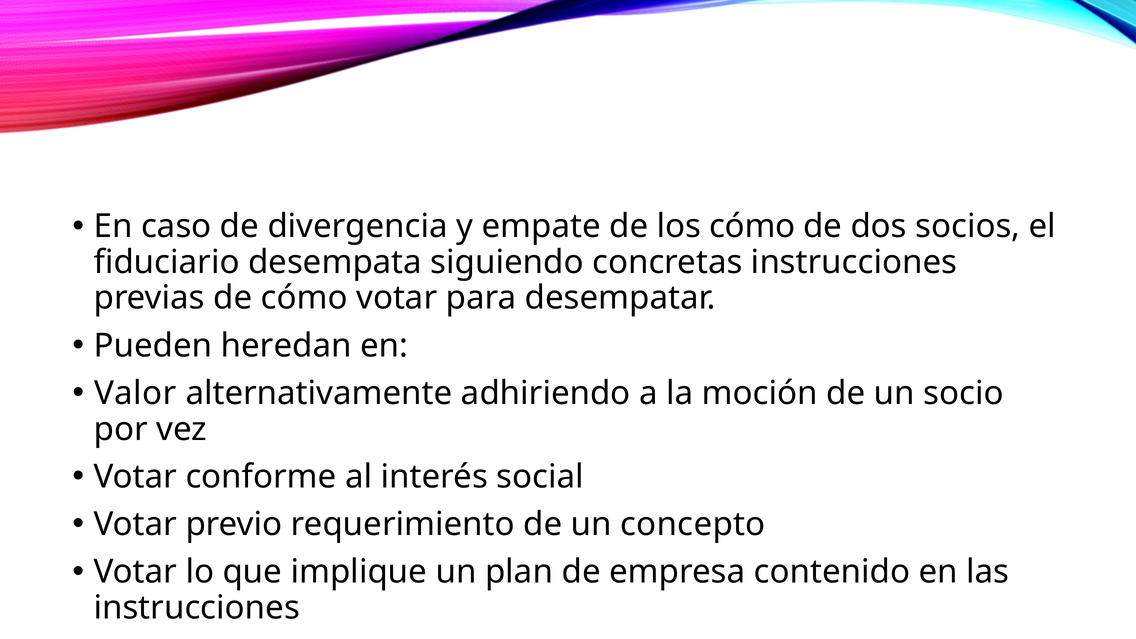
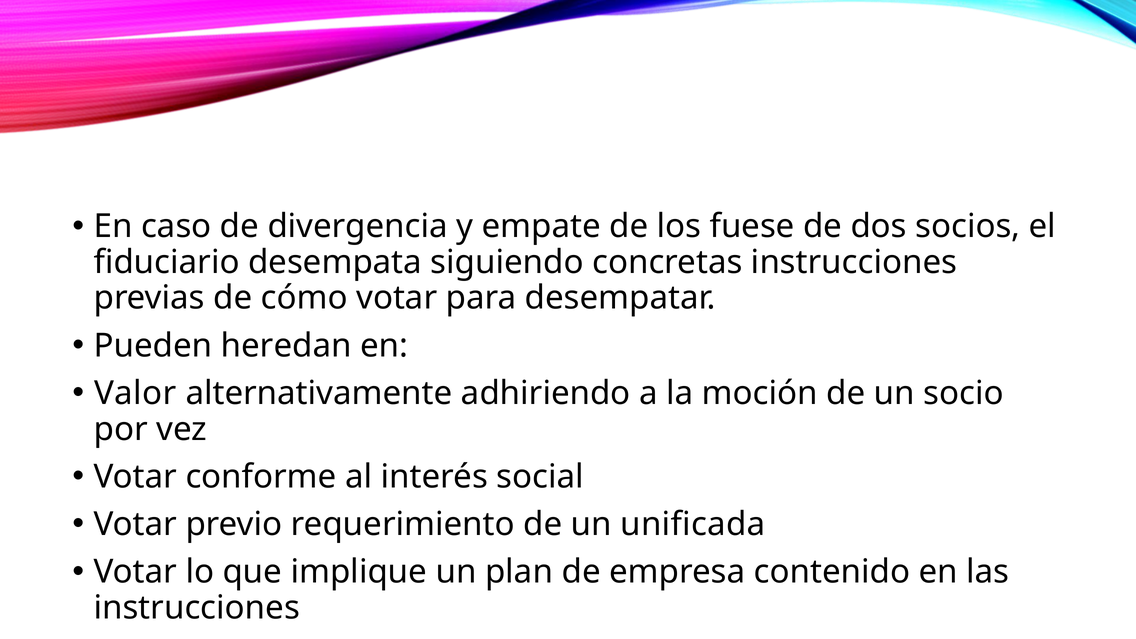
los cómo: cómo -> fuese (752, 226)
concepto: concepto -> unificada (693, 524)
